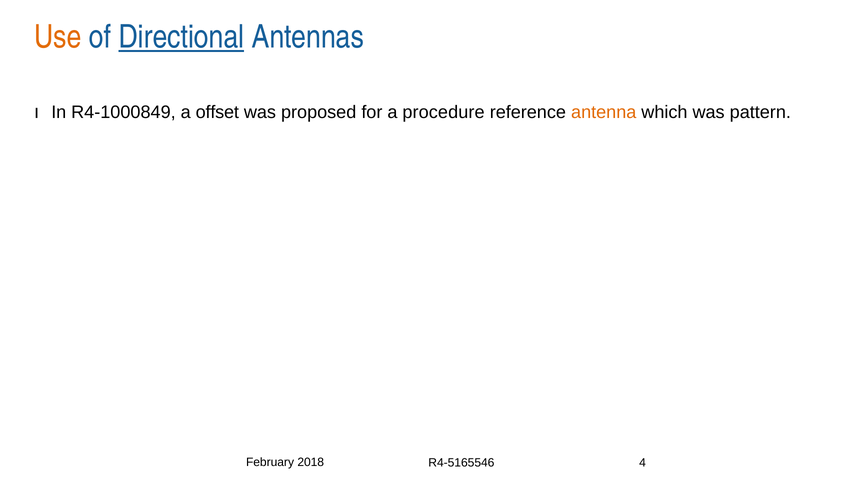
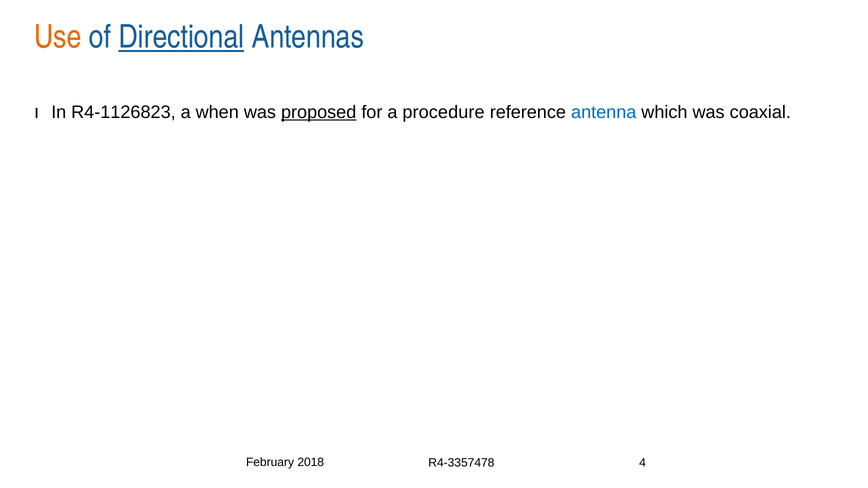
R4-1000849: R4-1000849 -> R4-1126823 (123, 112)
offset: offset -> when (217, 112)
proposed underline: none -> present (319, 112)
antenna colour: orange -> blue (604, 112)
pattern: pattern -> coaxial (760, 112)
R4-5165546: R4-5165546 -> R4-3357478 (461, 463)
